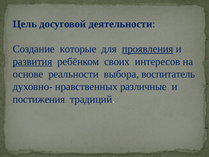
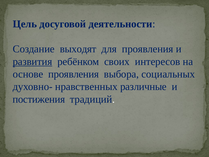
которые: которые -> выходят (78, 49)
проявления underline: present -> none (148, 49)
основе реальности: реальности -> проявления (74, 74)
воспитатель: воспитатель -> социальных (168, 74)
